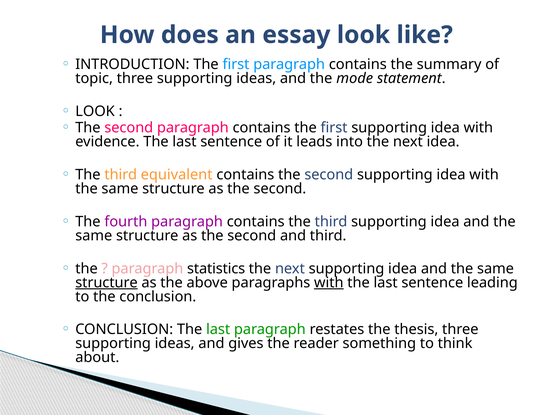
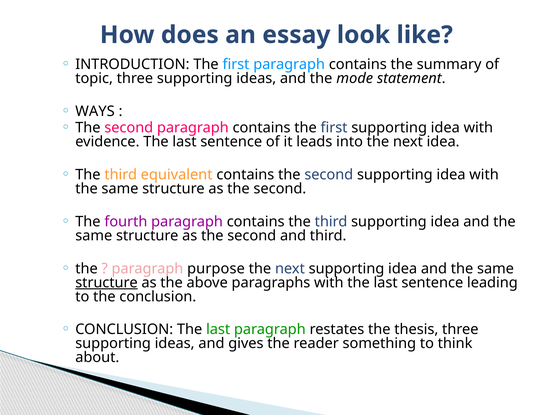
LOOK: LOOK -> WAYS (95, 111)
statistics: statistics -> purpose (216, 268)
with underline: present -> none (329, 282)
